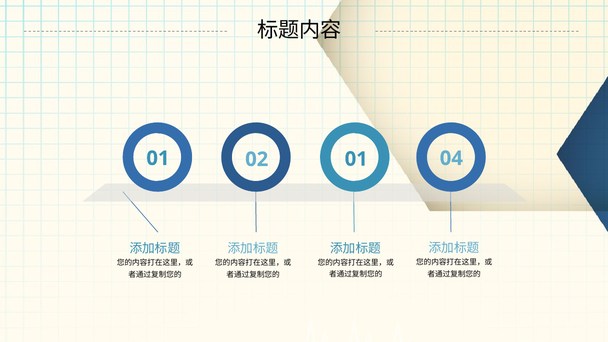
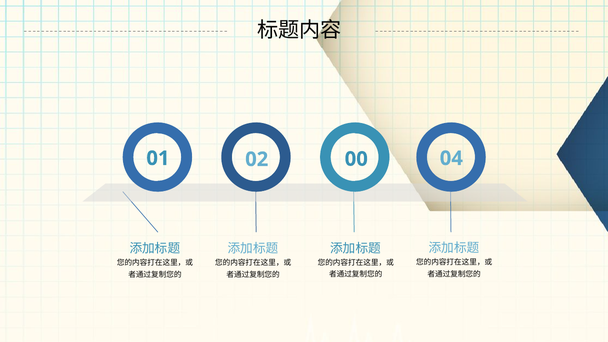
01 01: 01 -> 00 (356, 159)
